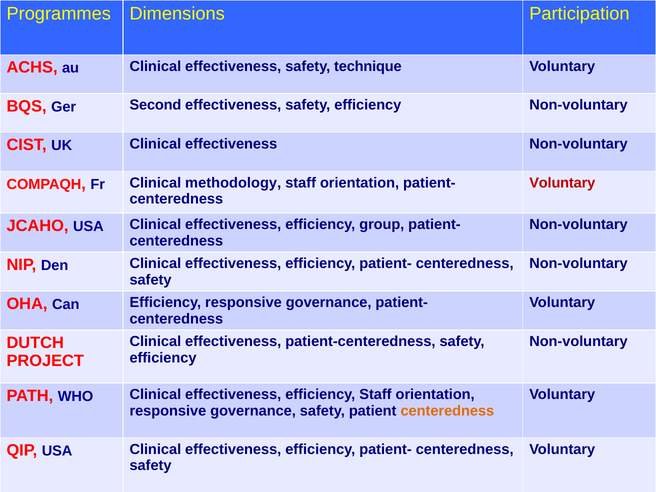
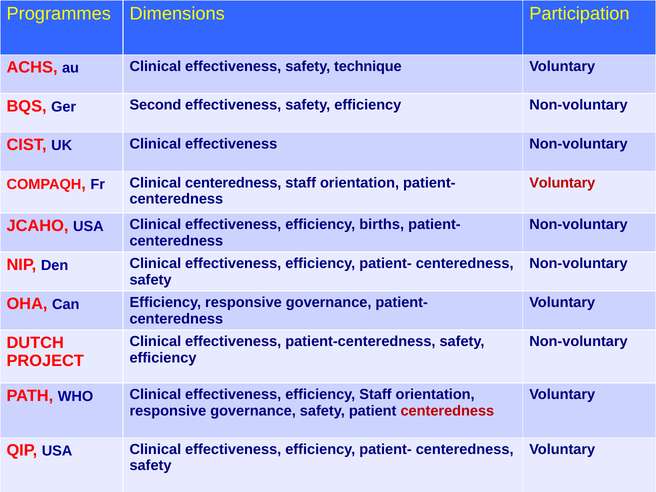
Clinical methodology: methodology -> centeredness (233, 183)
group: group -> births (382, 225)
centeredness colour: orange -> red (447, 411)
